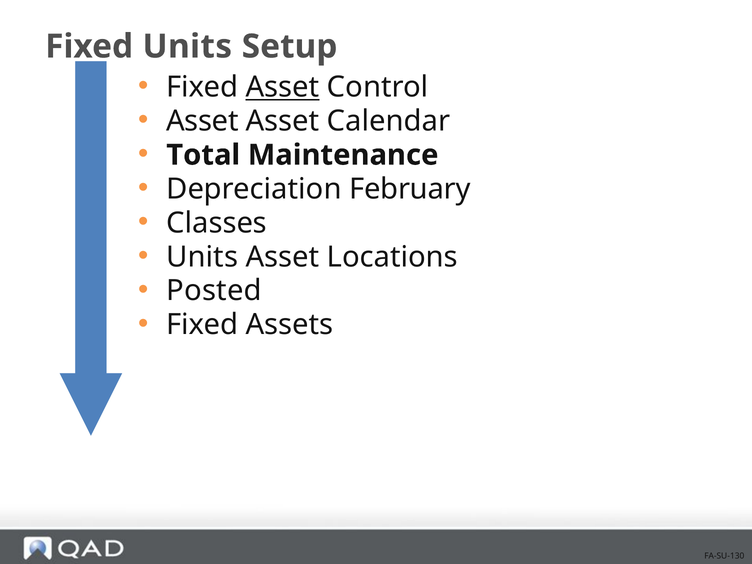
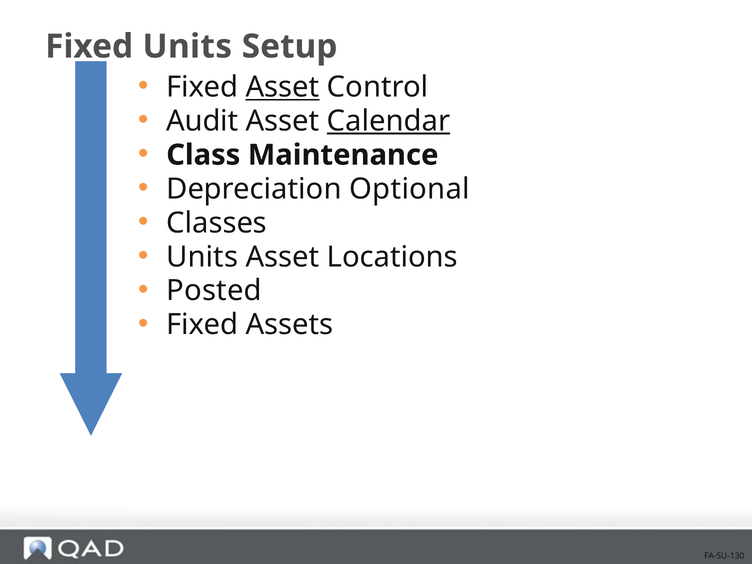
Asset: Asset -> Audit (202, 121)
Calendar underline: none -> present (389, 121)
Total: Total -> Class (203, 155)
February: February -> Optional (410, 189)
